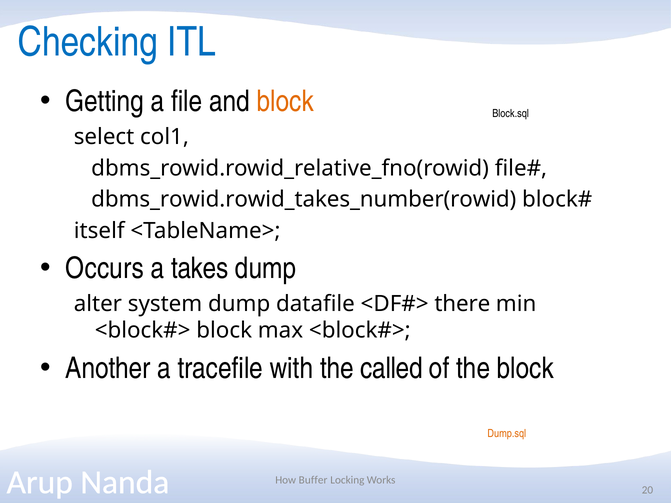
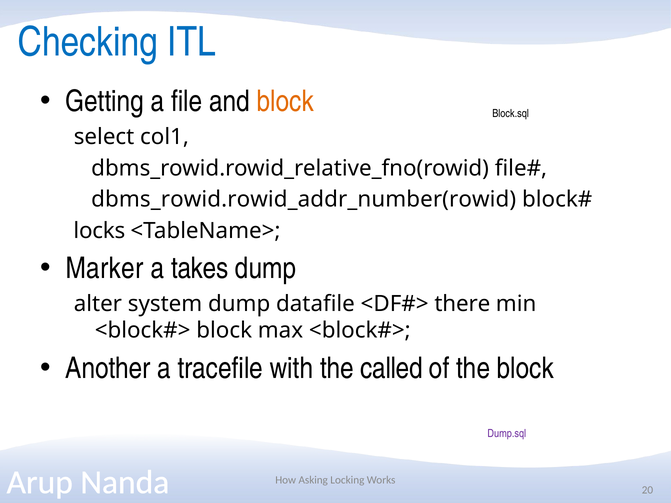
dbms_rowid.rowid_takes_number(rowid: dbms_rowid.rowid_takes_number(rowid -> dbms_rowid.rowid_addr_number(rowid (304, 200)
itself: itself -> locks (99, 231)
Occurs: Occurs -> Marker (105, 269)
Dump.sql colour: orange -> purple (507, 434)
Buffer: Buffer -> Asking (313, 480)
